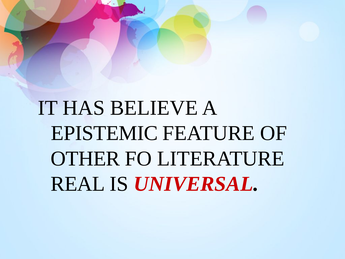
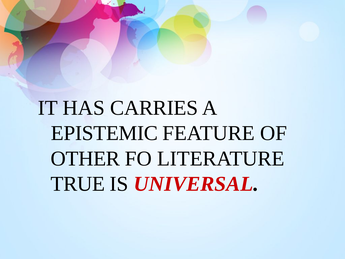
BELIEVE: BELIEVE -> CARRIES (154, 108)
REAL: REAL -> TRUE (78, 184)
